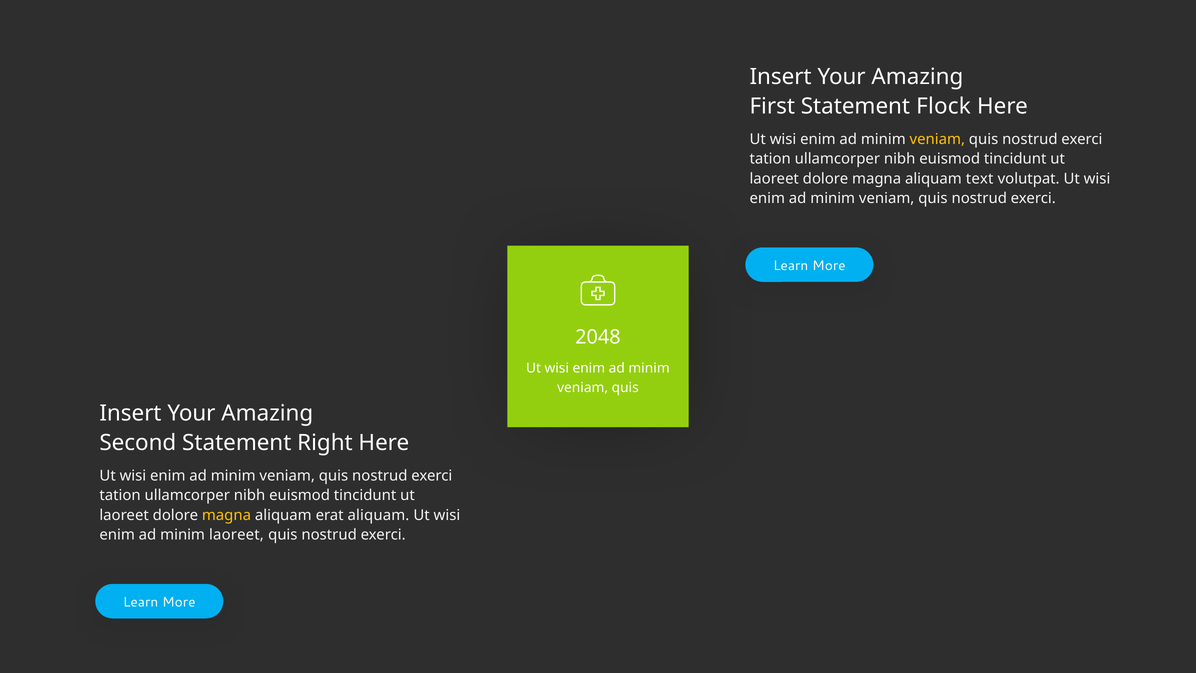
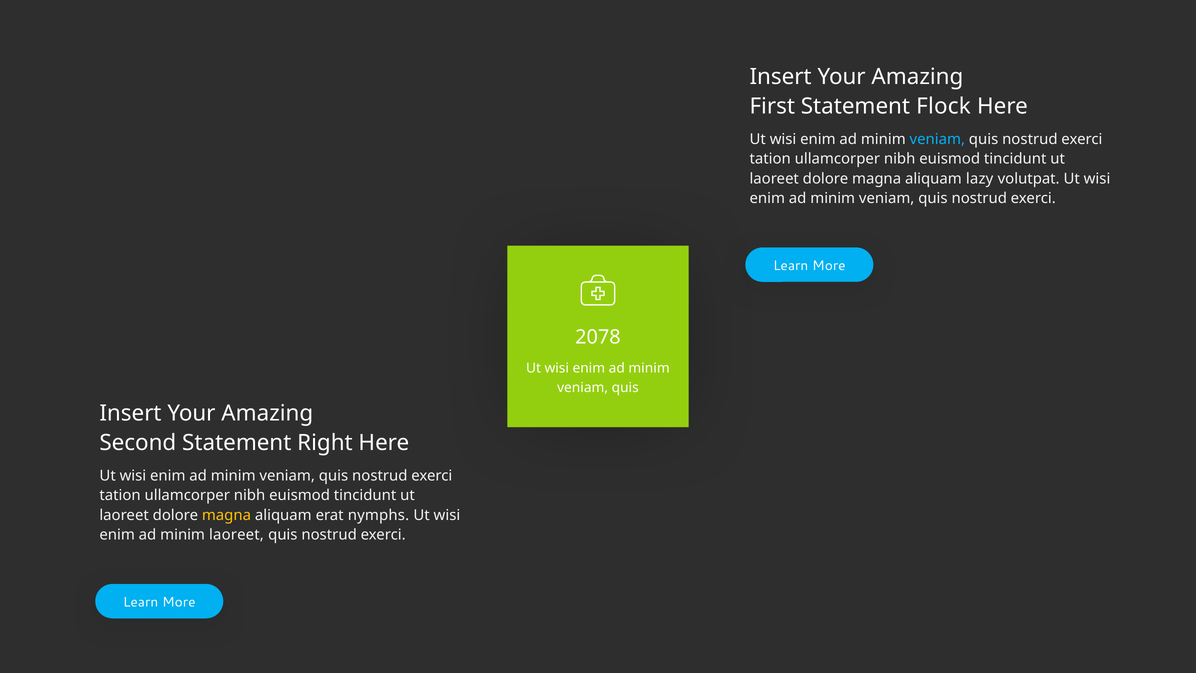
veniam colour: yellow -> light blue (937, 139)
text: text -> lazy (980, 179)
2048: 2048 -> 2078 (598, 337)
erat aliquam: aliquam -> nymphs (378, 515)
